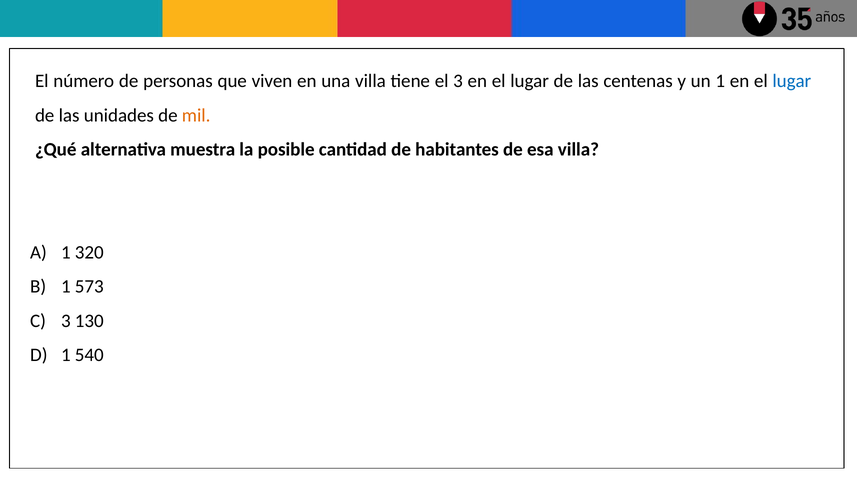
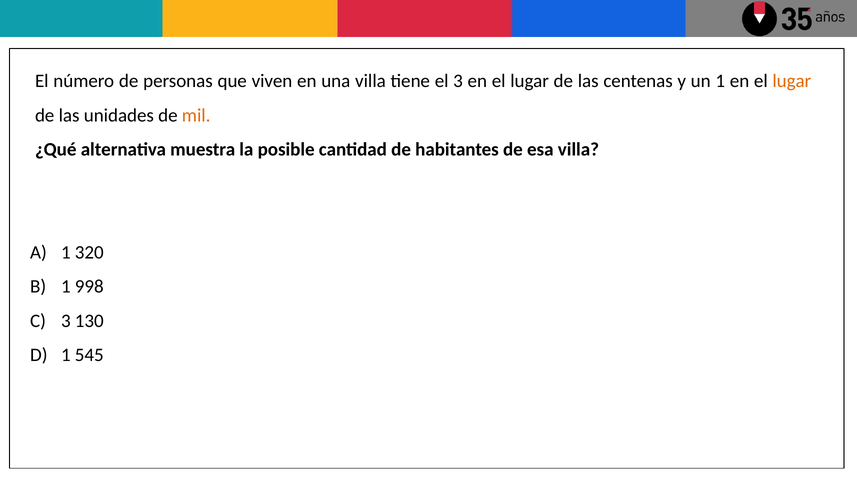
lugar colour: blue -> orange (792, 81)
573: 573 -> 998 (89, 287)
540: 540 -> 545 (89, 355)
